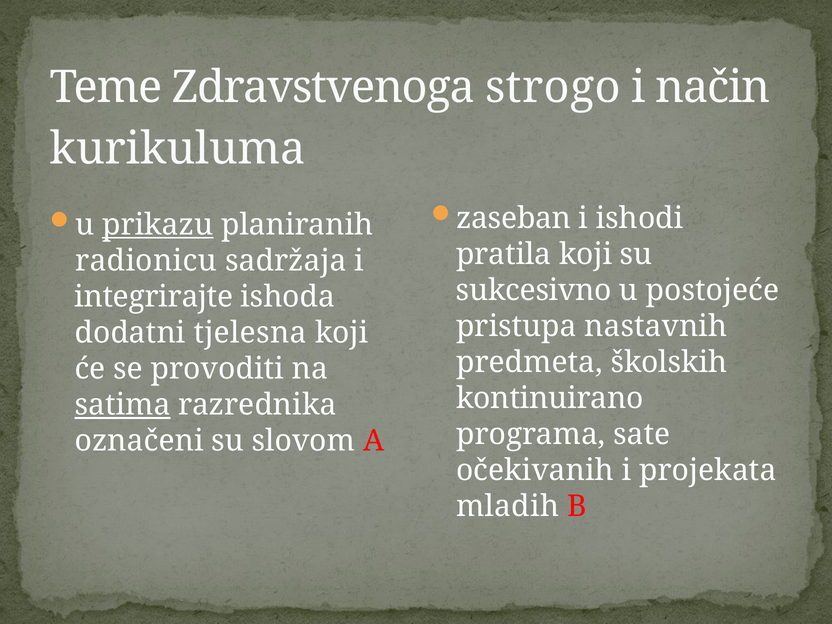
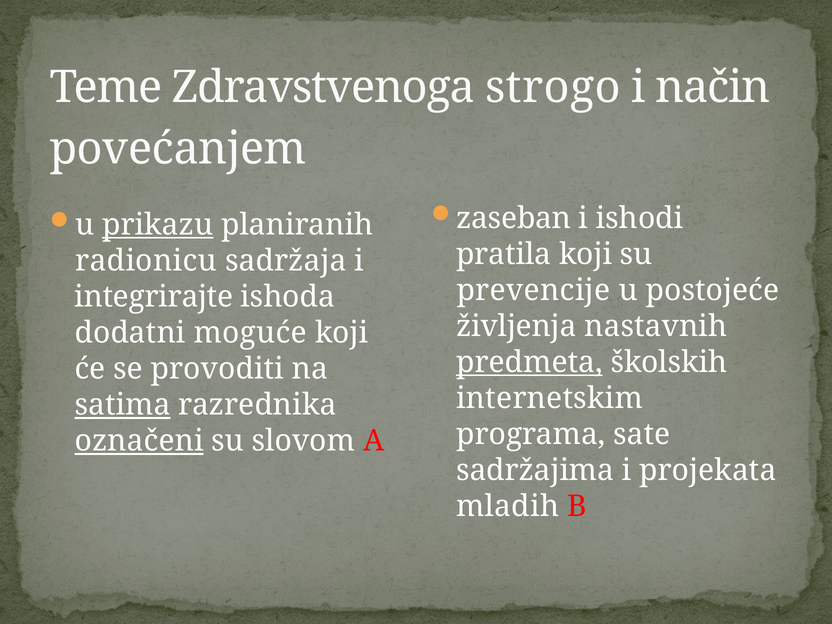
kurikuluma: kurikuluma -> povećanjem (178, 149)
sukcesivno: sukcesivno -> prevencije (533, 290)
pristupa: pristupa -> življenja (516, 326)
tjelesna: tjelesna -> moguće (250, 333)
predmeta underline: none -> present (529, 362)
kontinuirano: kontinuirano -> internetskim (550, 398)
označeni underline: none -> present (139, 441)
očekivanih: očekivanih -> sadržajima (535, 471)
